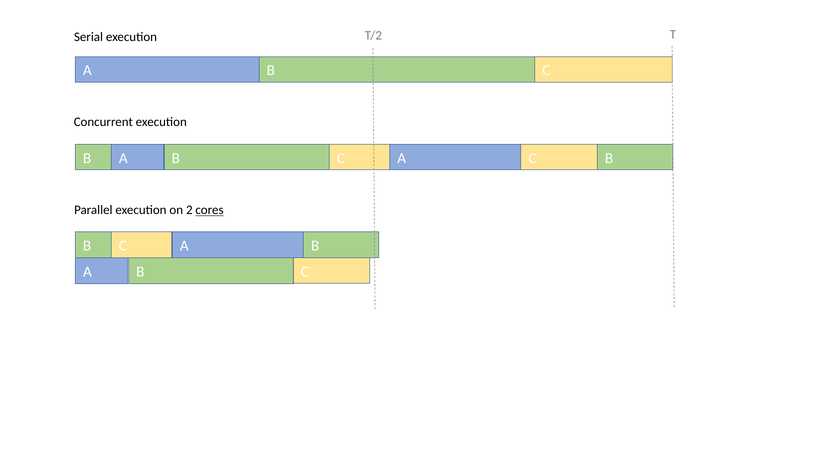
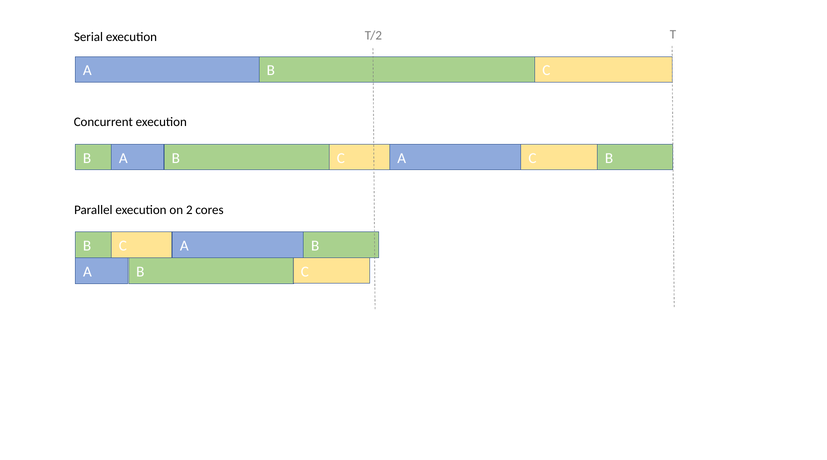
cores underline: present -> none (210, 210)
